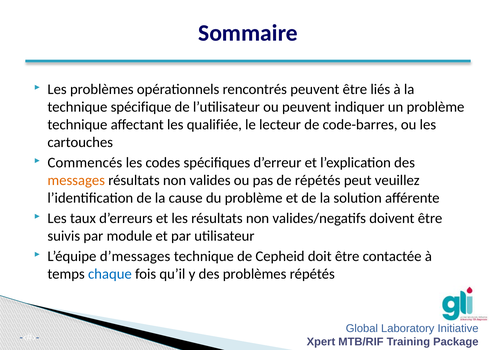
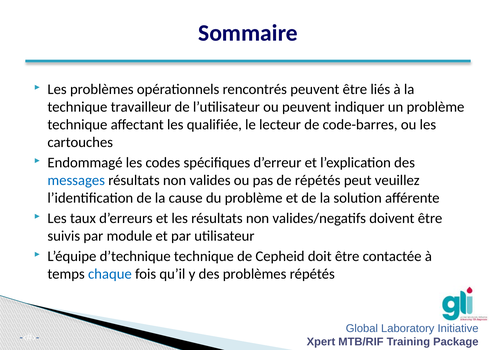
spécifique: spécifique -> travailleur (141, 107)
Commencés: Commencés -> Endommagé (85, 163)
messages colour: orange -> blue (76, 180)
d’messages: d’messages -> d’technique (135, 257)
